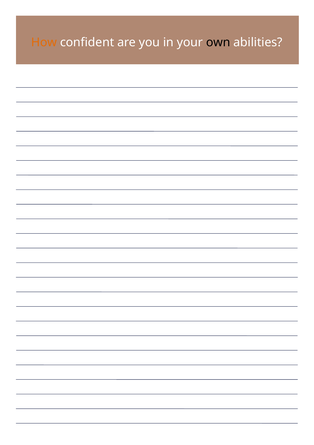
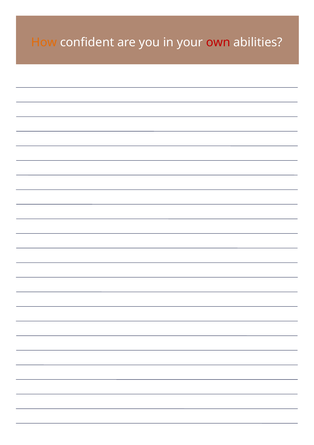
own colour: black -> red (218, 42)
